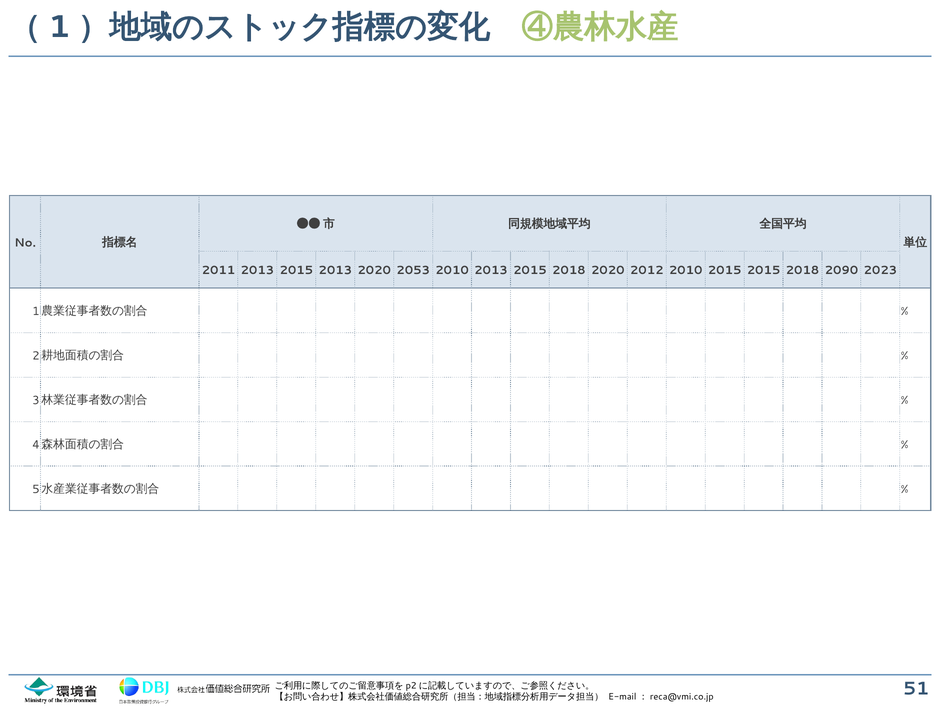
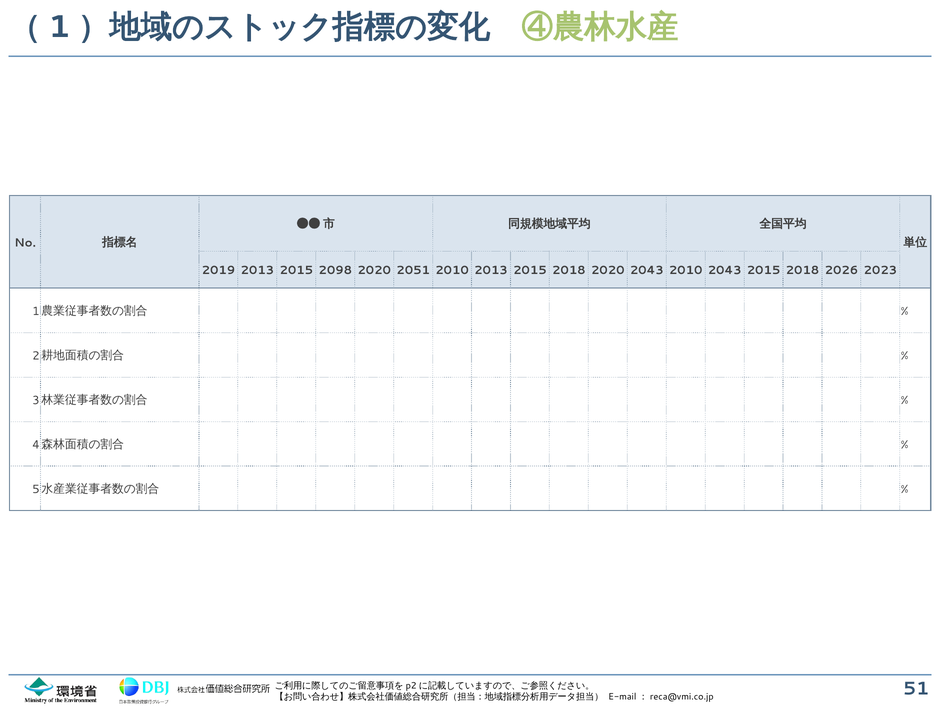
2011: 2011 -> 2019 (218, 270)
2015 2013: 2013 -> 2098 (335, 270)
2053: 2053 -> 2051 (413, 270)
2020 2012: 2012 -> 2043 (647, 270)
2010 2015: 2015 -> 2043 (725, 270)
2090: 2090 -> 2026 (841, 270)
